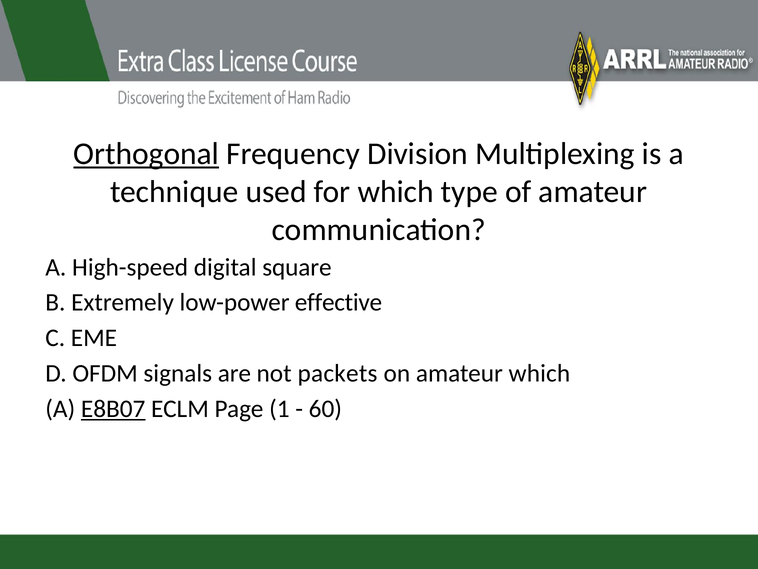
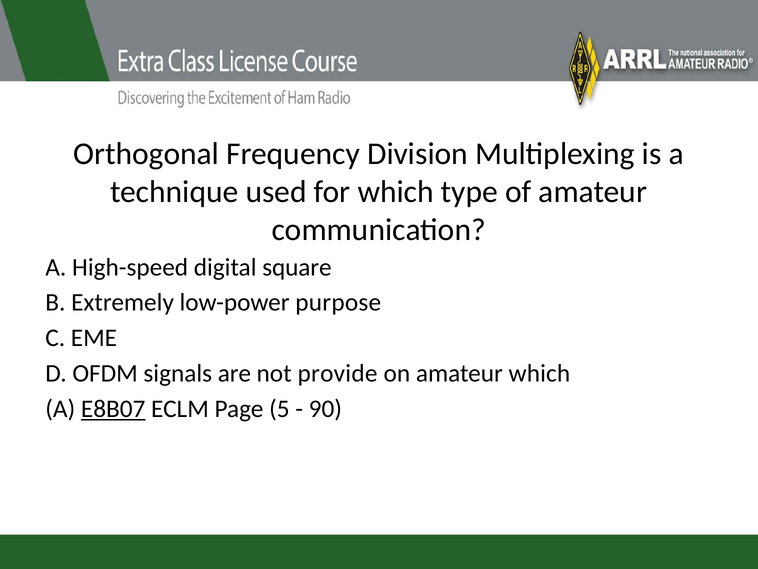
Orthogonal underline: present -> none (146, 154)
effective: effective -> purpose (338, 302)
packets: packets -> provide (338, 373)
1: 1 -> 5 (279, 408)
60: 60 -> 90 (325, 408)
